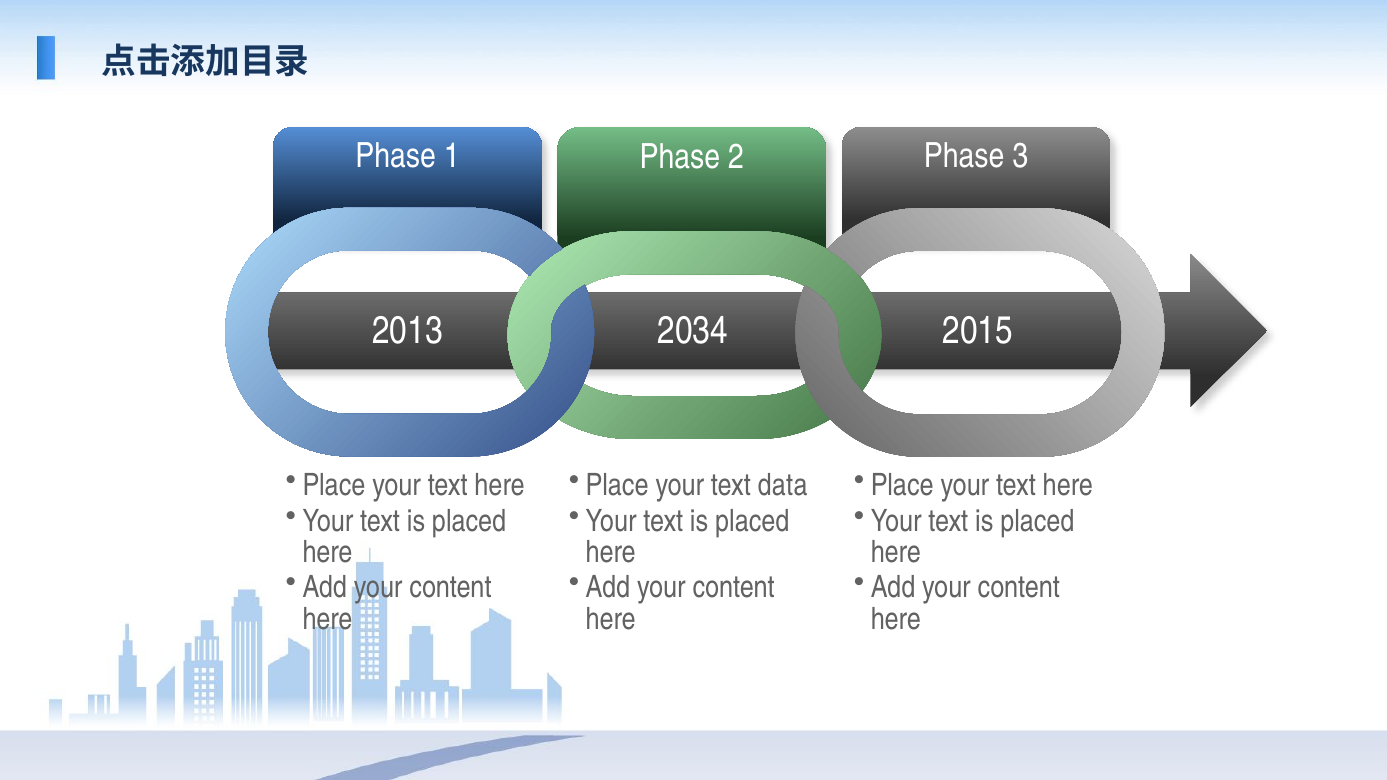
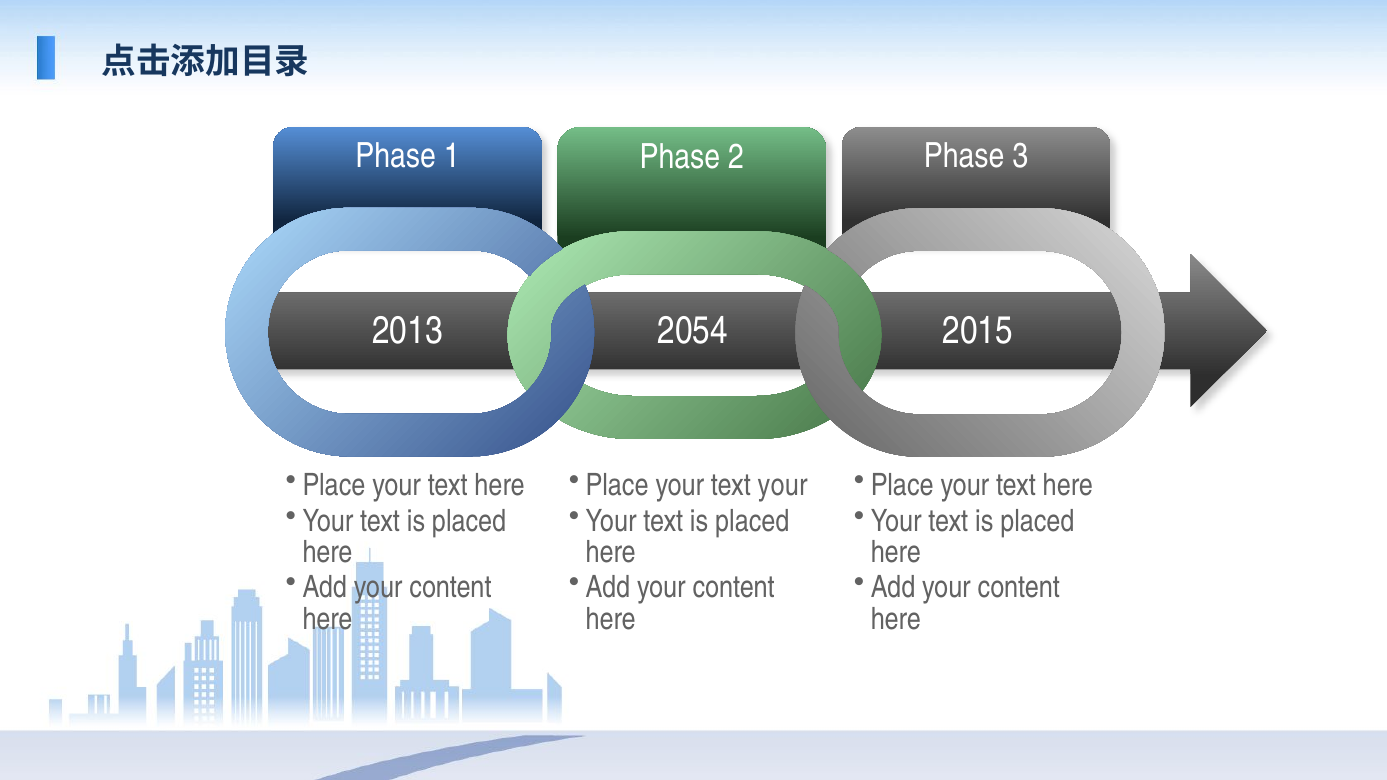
2034: 2034 -> 2054 (693, 330)
text data: data -> your (783, 486)
